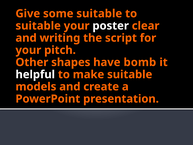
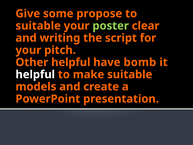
some suitable: suitable -> propose (99, 14)
poster colour: white -> light green (111, 26)
Other shapes: shapes -> helpful (71, 62)
